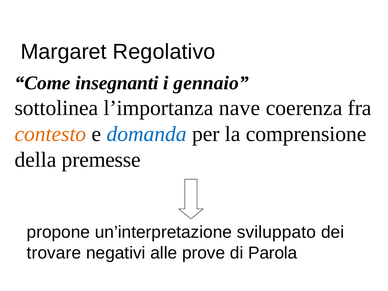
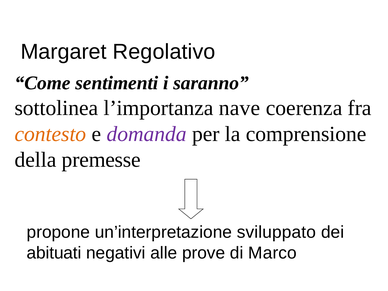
insegnanti: insegnanti -> sentimenti (117, 83)
gennaio: gennaio -> saranno (211, 83)
domanda colour: blue -> purple (147, 134)
trovare: trovare -> abituati (54, 253)
Parola: Parola -> Marco (273, 253)
